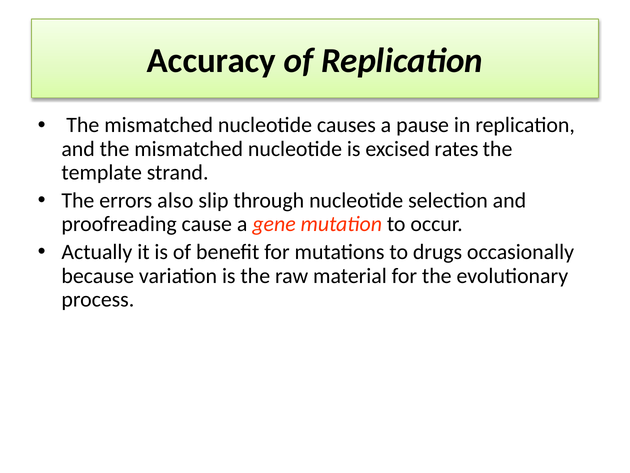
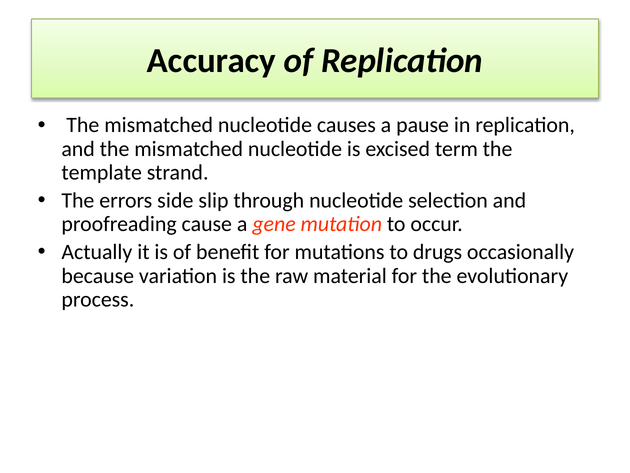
rates: rates -> term (456, 149)
also: also -> side (175, 200)
